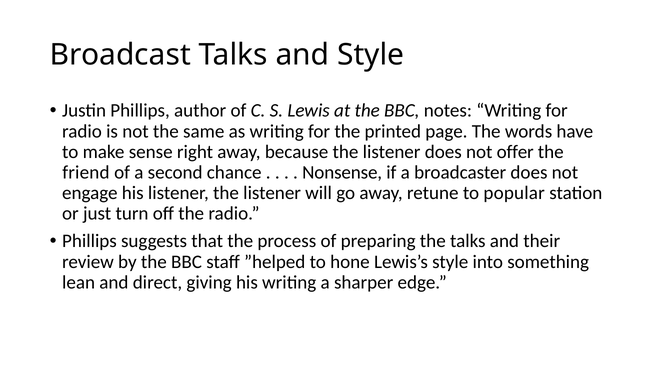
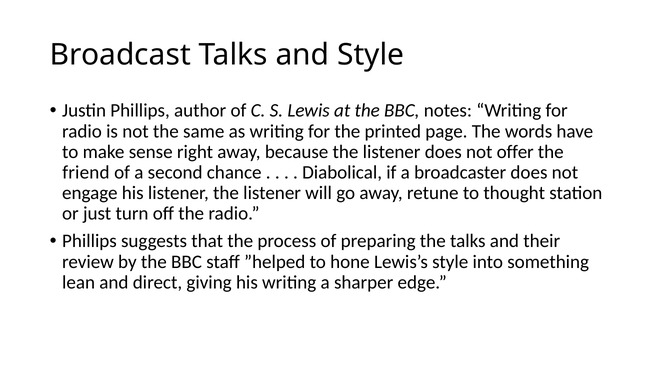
Nonsense: Nonsense -> Diabolical (342, 172)
popular: popular -> thought (514, 193)
